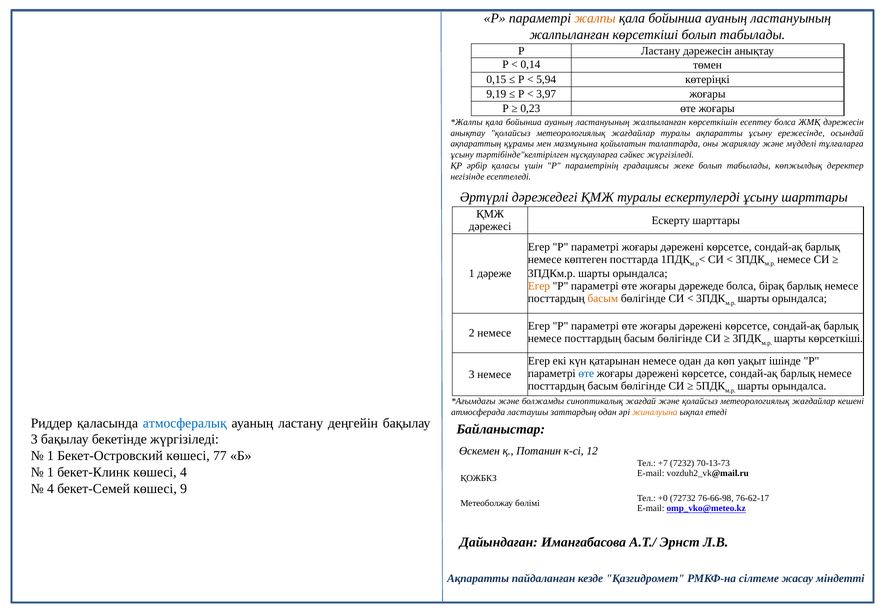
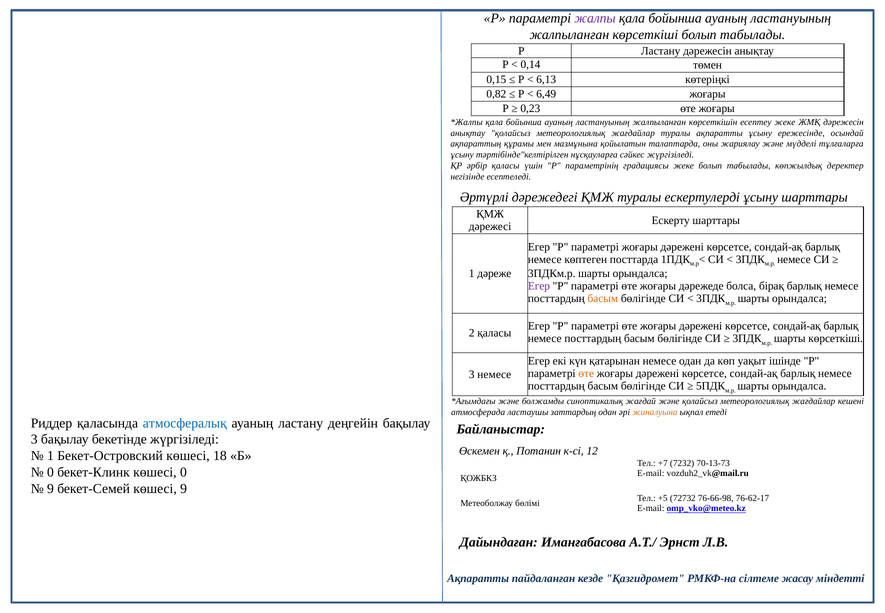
жалпы colour: orange -> purple (595, 18)
5,94: 5,94 -> 6,13 (546, 79)
9,19: 9,19 -> 0,82 (496, 94)
3,97: 3,97 -> 6,49 (546, 94)
есептеу болса: болса -> жеке (785, 122)
Егер colour: orange -> purple (539, 286)
2 немесе: немесе -> қаласы (494, 333)
өте colour: blue -> orange (586, 373)
77: 77 -> 18 (220, 456)
1: 1 -> 0 (51, 472)
көшесі 4: 4 -> 0 (183, 472)
4: 4 -> 9 (51, 488)
+0: +0 -> +5 (663, 498)
